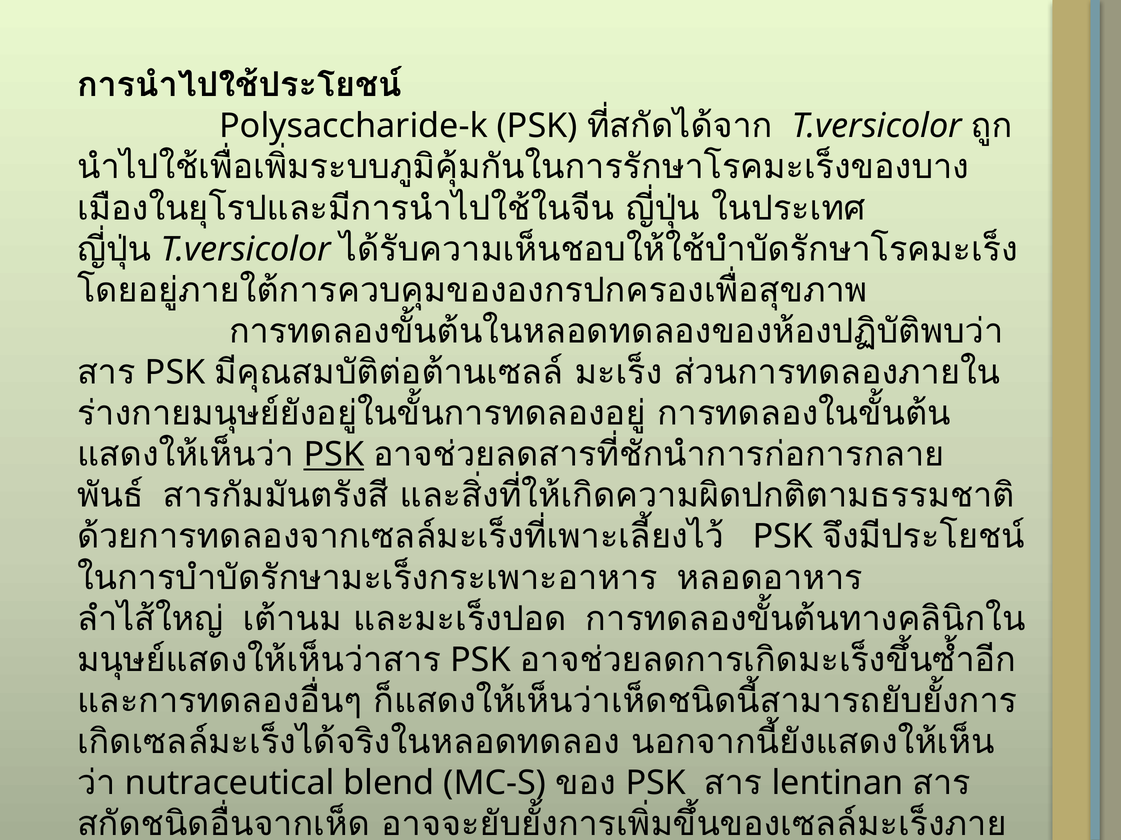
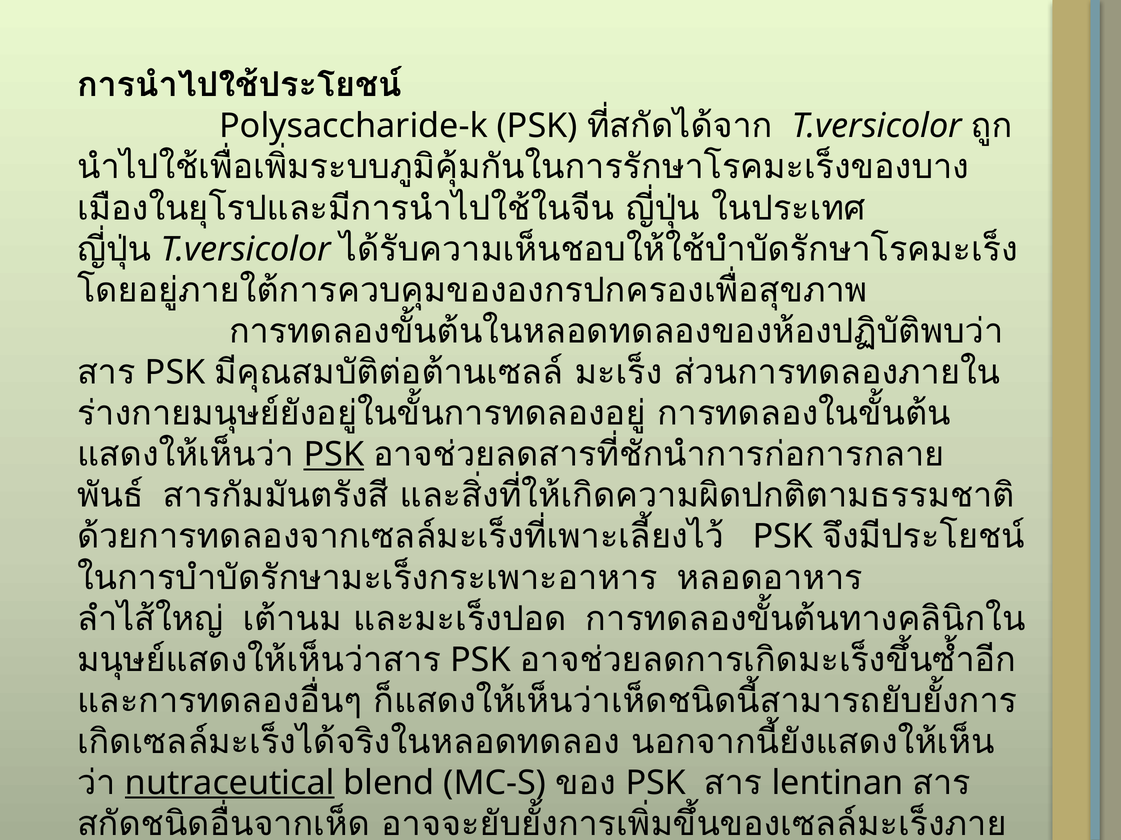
nutraceutical underline: none -> present (230, 784)
